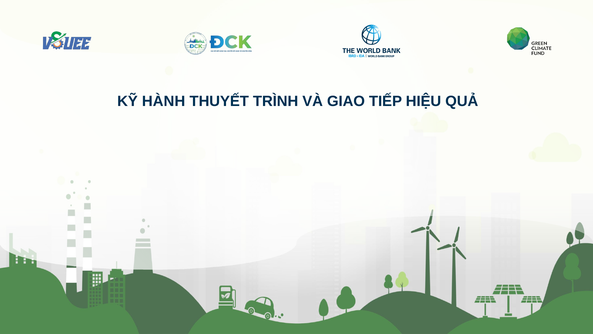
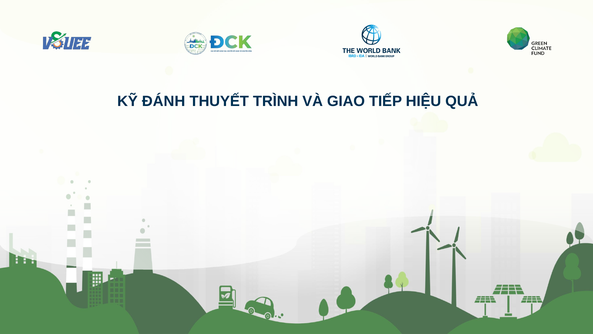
HÀNH: HÀNH -> ĐÁNH (164, 101)
